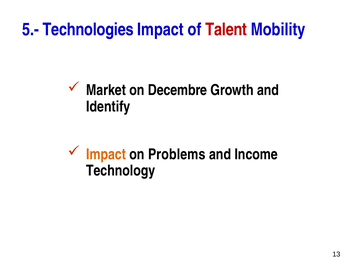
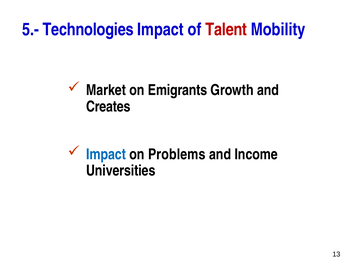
Decembre: Decembre -> Emigrants (178, 90)
Identify: Identify -> Creates (108, 106)
Impact colour: orange -> blue (106, 154)
Technology: Technology -> Universities (121, 170)
